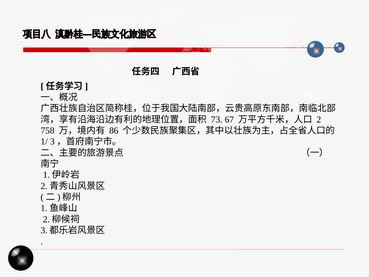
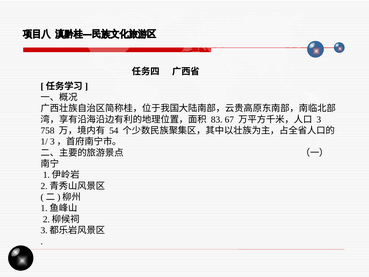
73: 73 -> 83 (217, 119)
2: 2 -> 3 (319, 119)
86: 86 -> 54 (114, 130)
